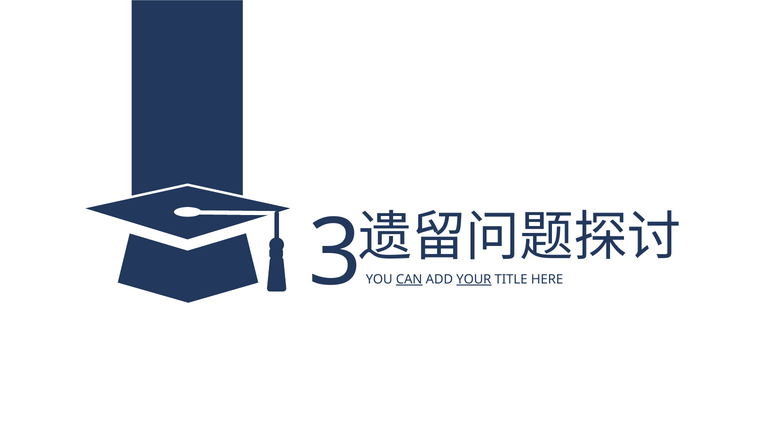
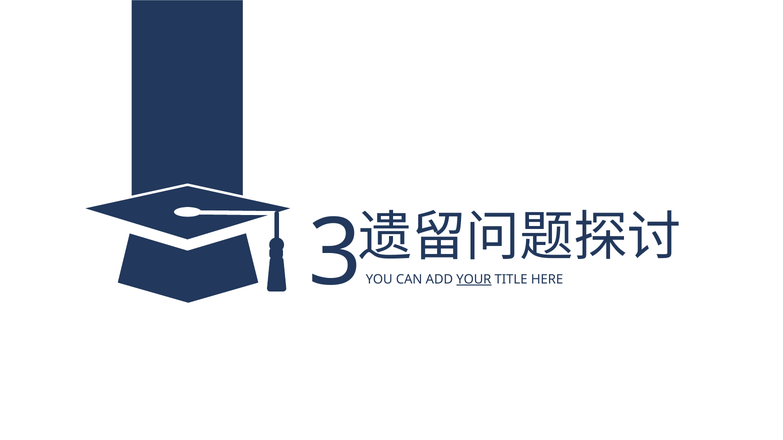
CAN underline: present -> none (409, 280)
